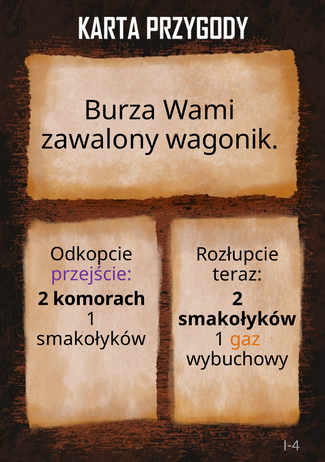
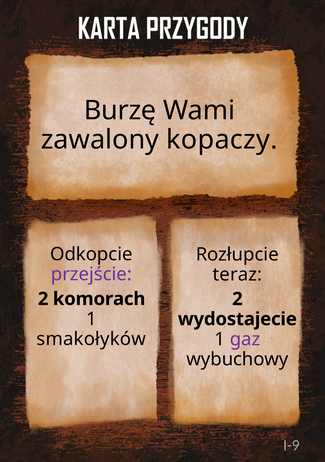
Burza: Burza -> Burzę (120, 110)
wagonik: wagonik -> kopaczy (222, 140)
smakołyków: smakołyków -> wydostajecie (237, 319)
gaz colour: orange -> purple (245, 339)
I-4: I-4 -> I-9 (291, 445)
